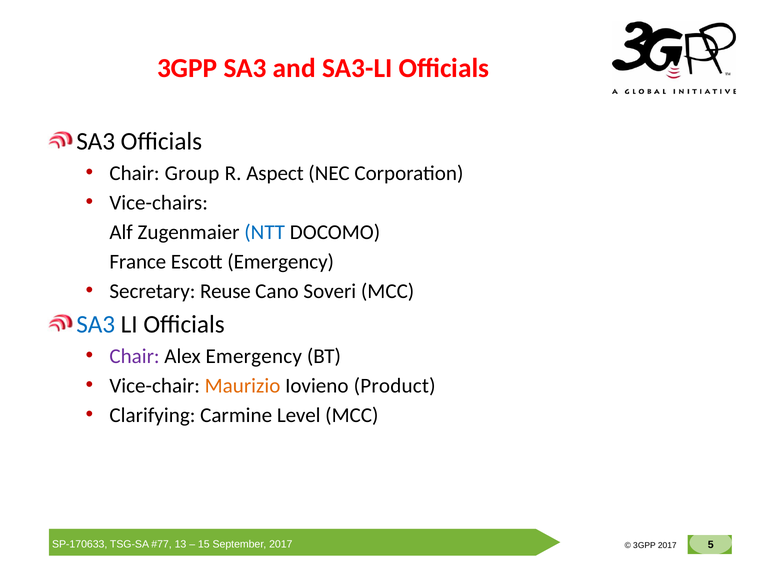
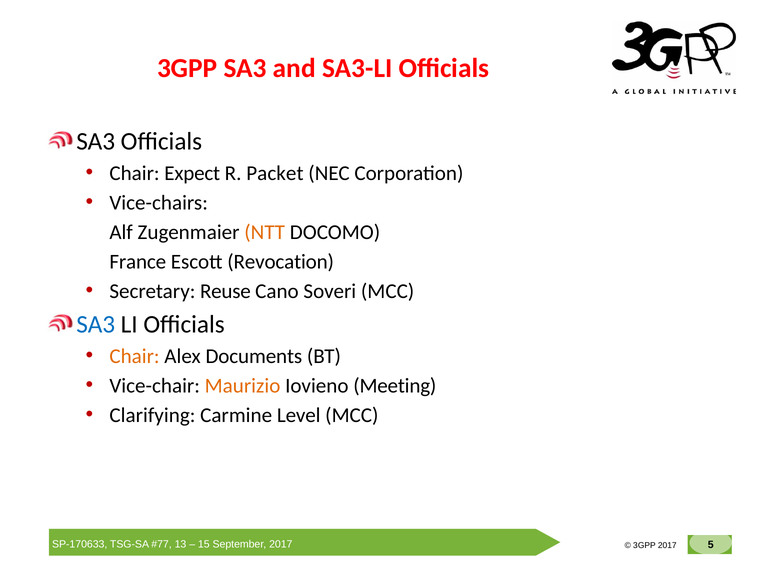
Group: Group -> Expect (192, 173)
Aspect: Aspect -> Packet (275, 173)
NTT colour: blue -> orange (265, 232)
Escott Emergency: Emergency -> Revocation (281, 261)
Chair colour: purple -> orange (135, 356)
Alex Emergency: Emergency -> Documents (254, 356)
Product: Product -> Meeting (395, 385)
